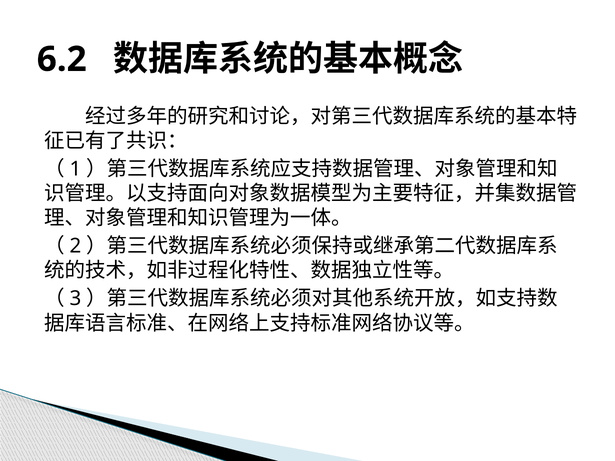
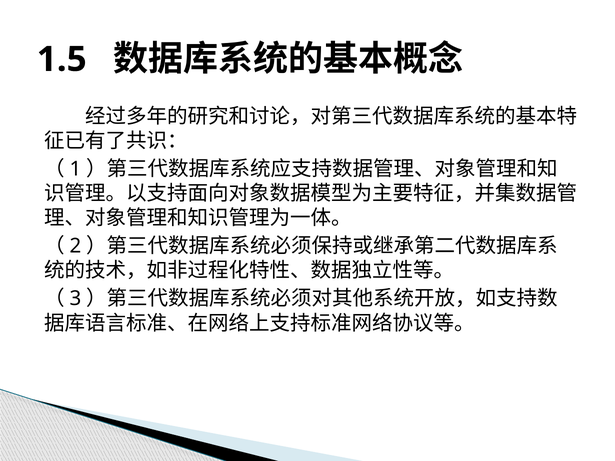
6.2: 6.2 -> 1.5 (62, 59)
